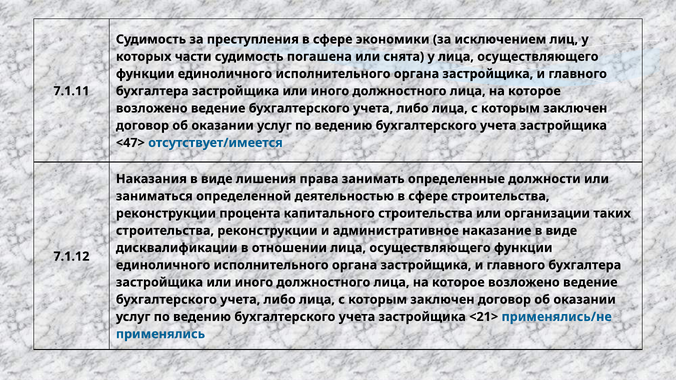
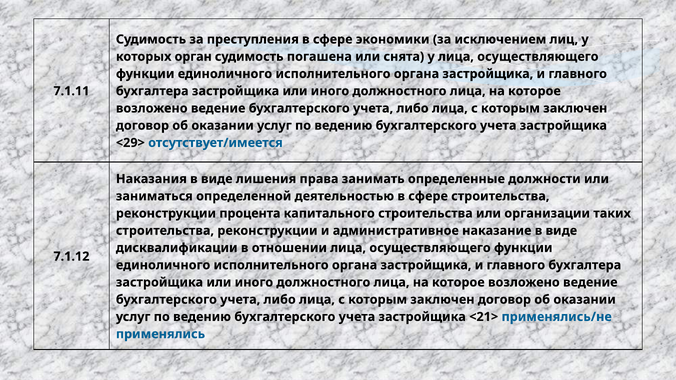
части: части -> орган (193, 57)
<47>: <47> -> <29> (130, 143)
